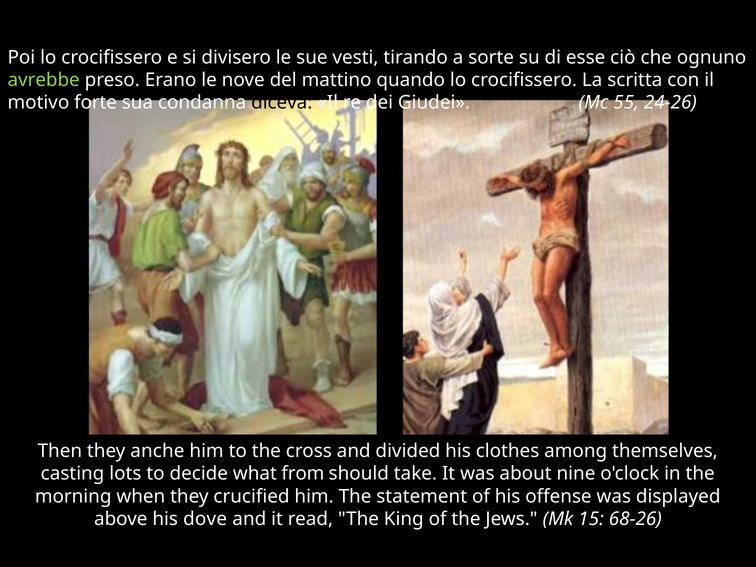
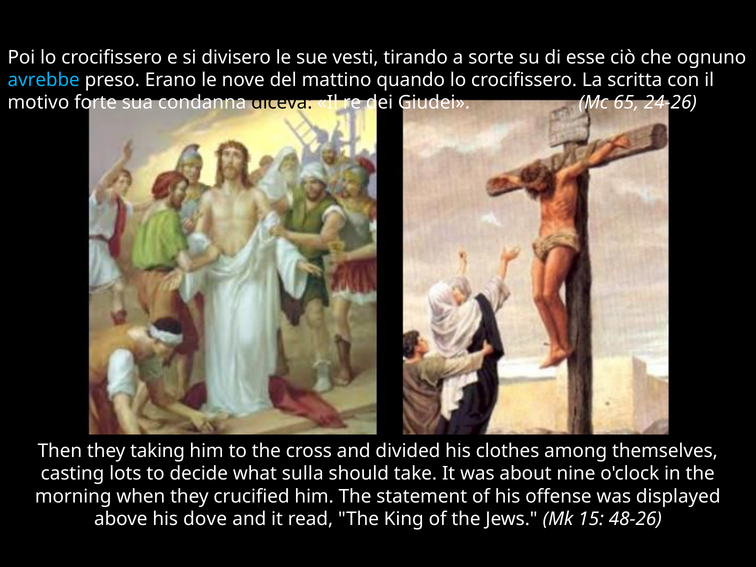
avrebbe colour: light green -> light blue (44, 80)
55: 55 -> 65 (626, 103)
anche: anche -> taking (158, 451)
from: from -> sulla (303, 474)
68-26: 68-26 -> 48-26 (635, 519)
